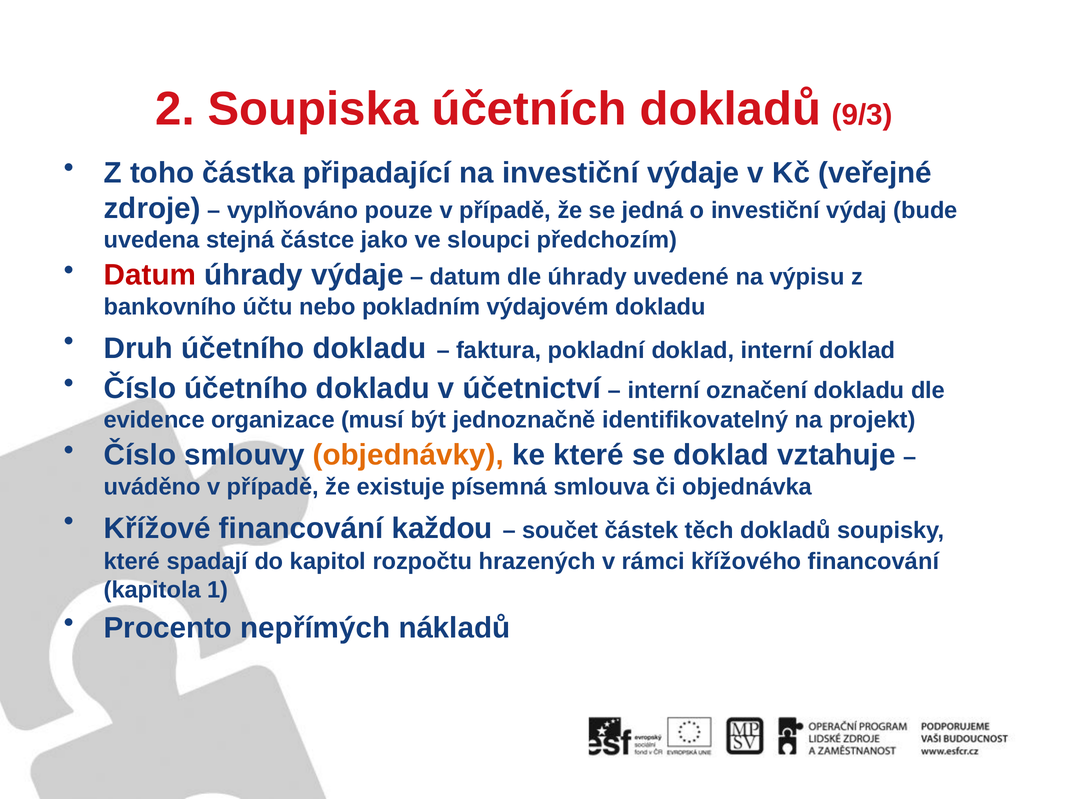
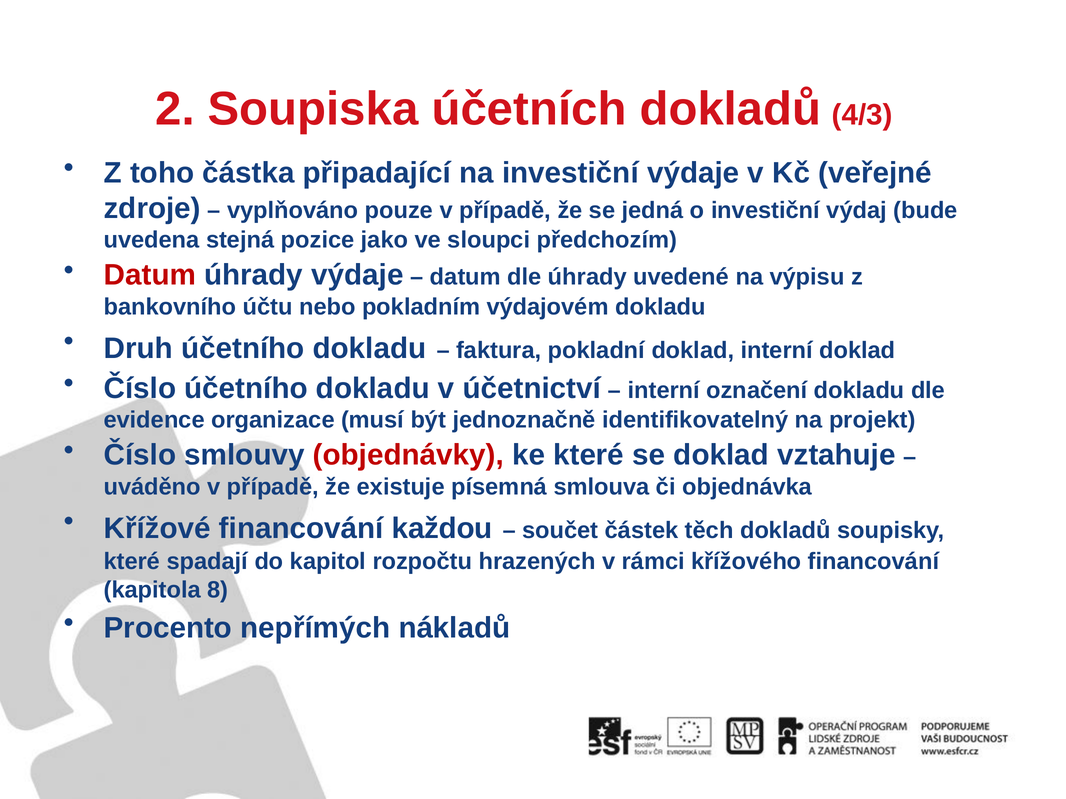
9/3: 9/3 -> 4/3 (862, 115)
částce: částce -> pozice (318, 240)
objednávky colour: orange -> red (408, 455)
1: 1 -> 8 (218, 590)
